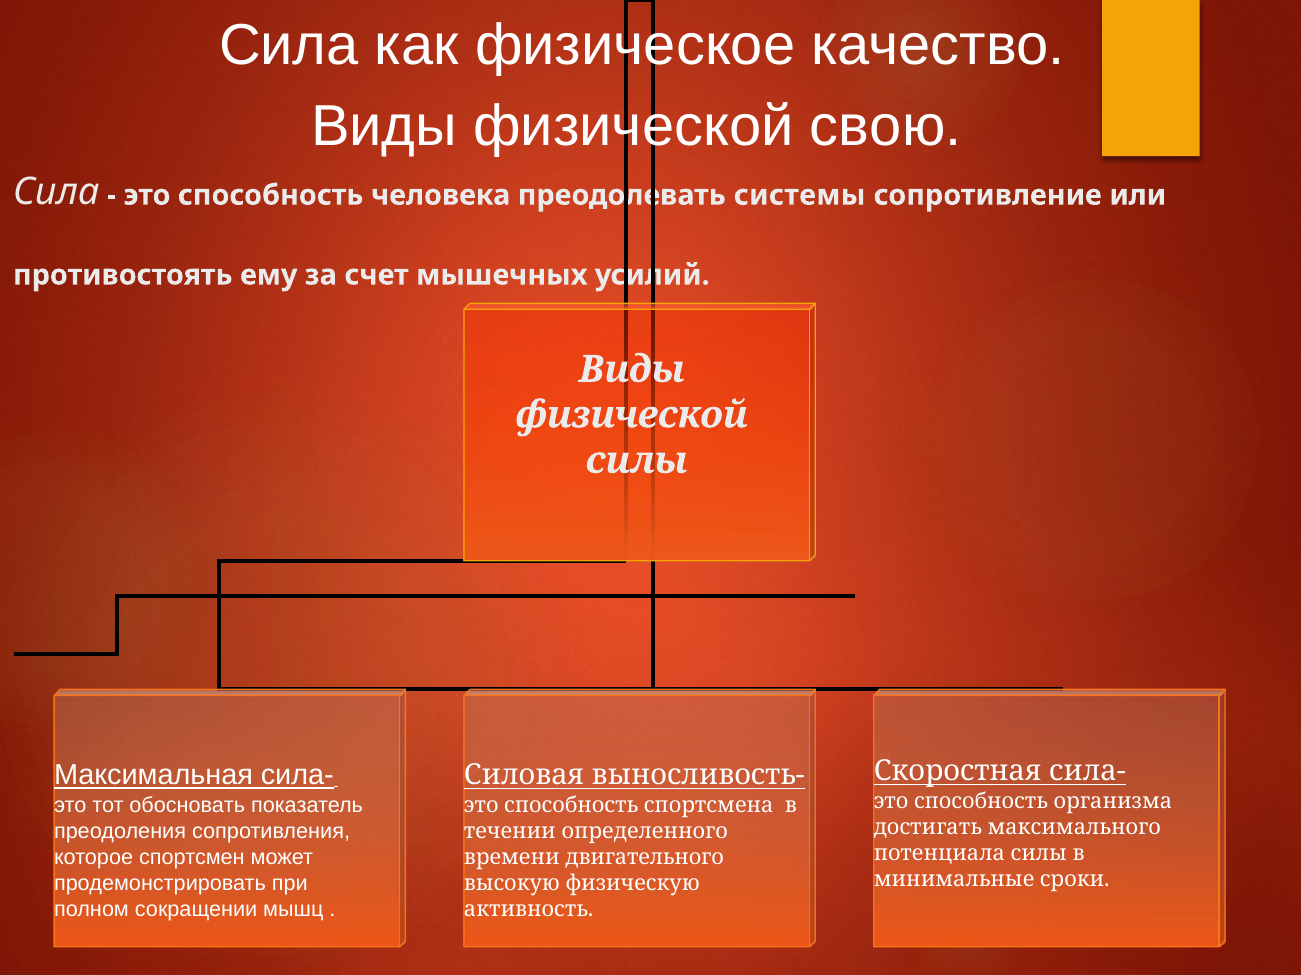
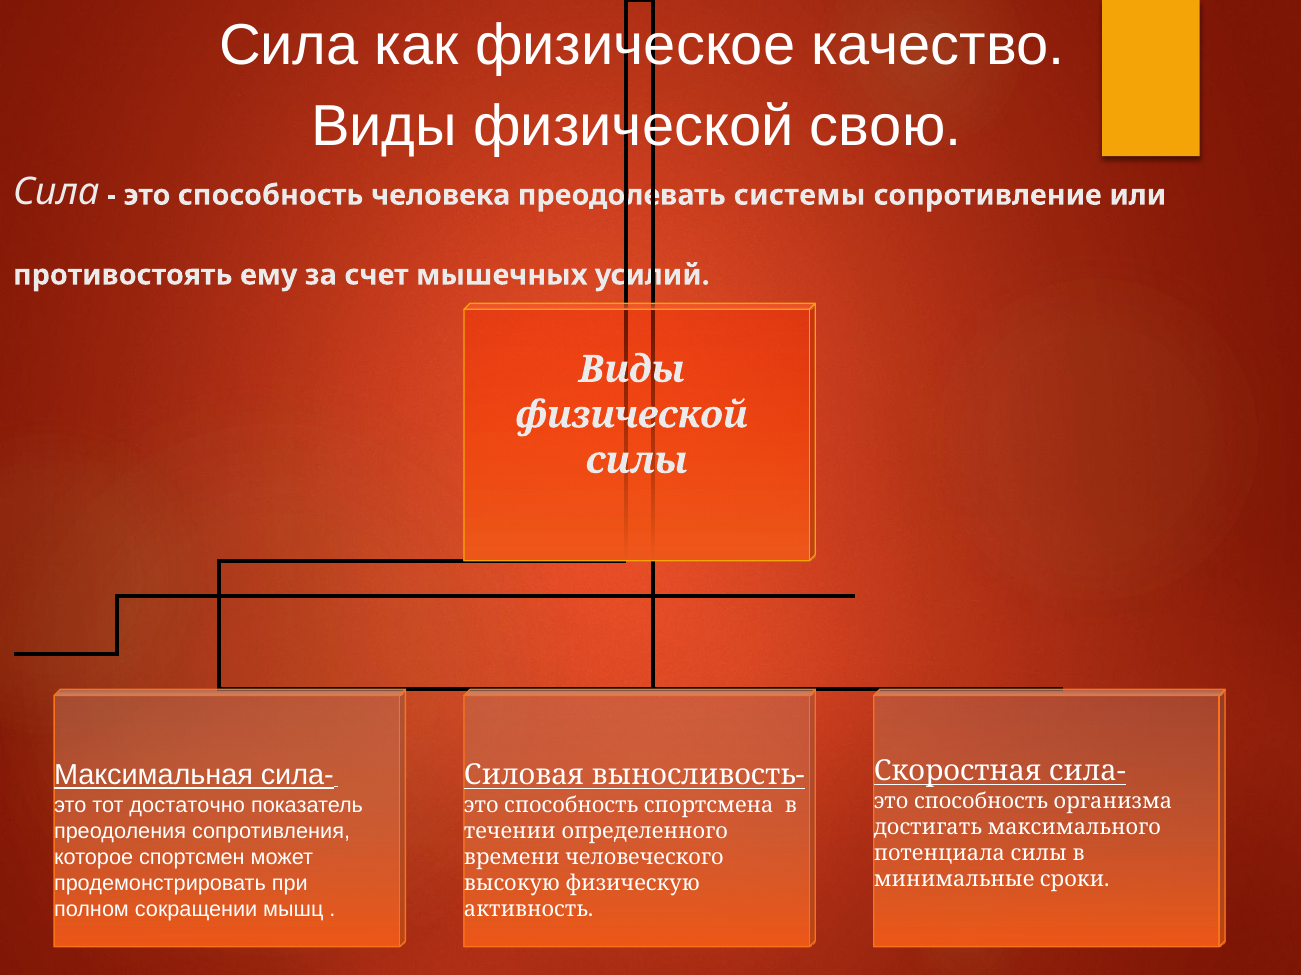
обосновать: обосновать -> достаточно (187, 806)
двигательного: двигательного -> человеческого (645, 858)
